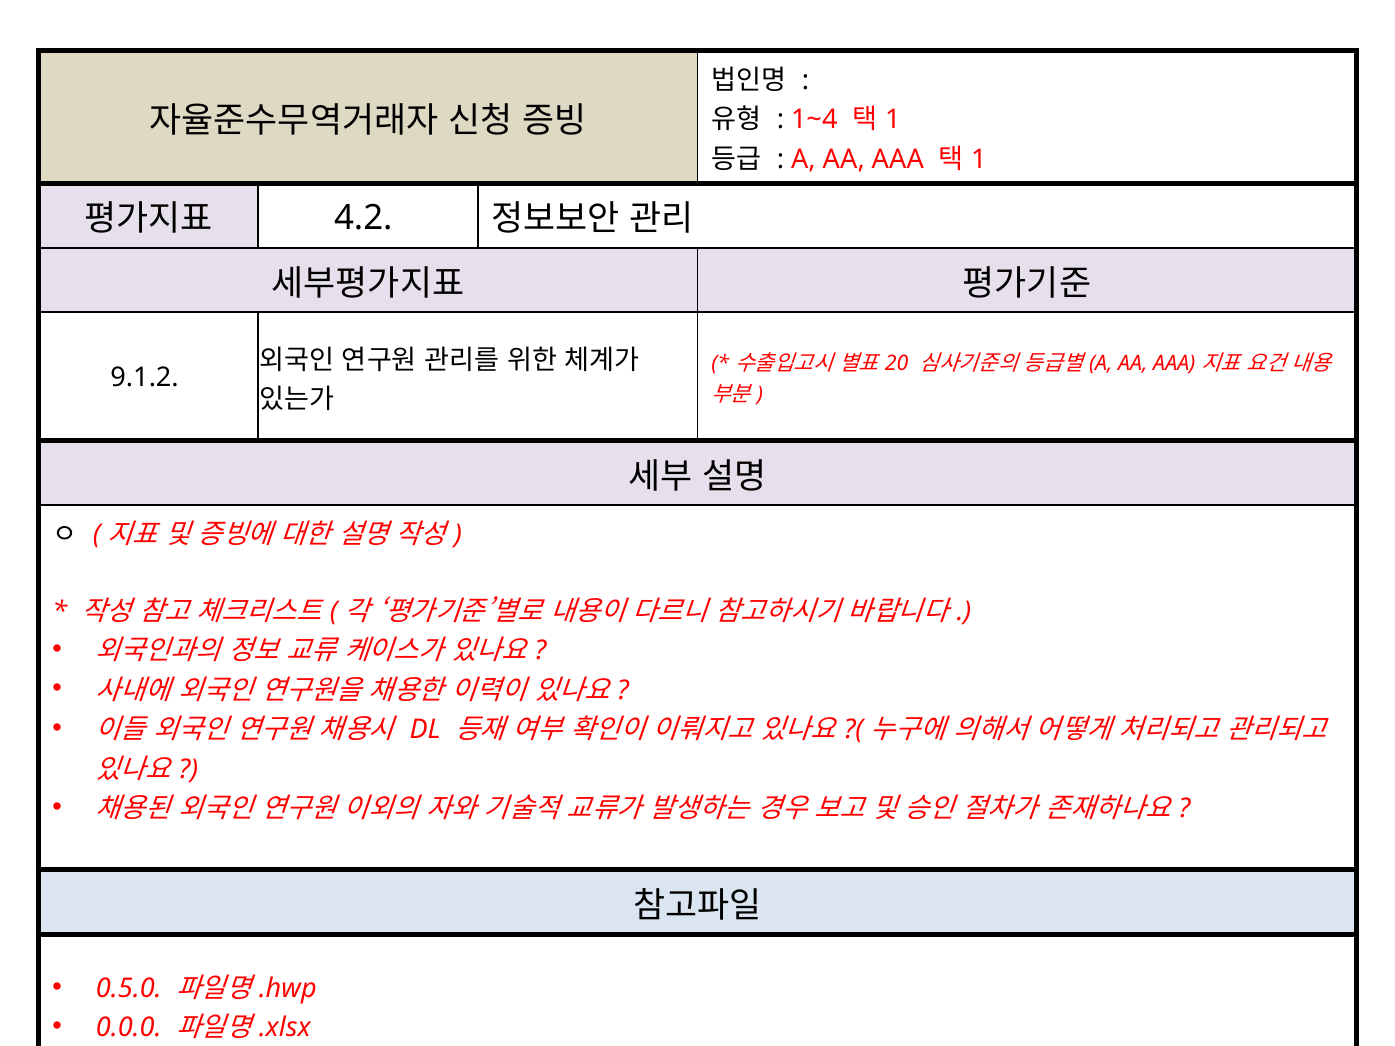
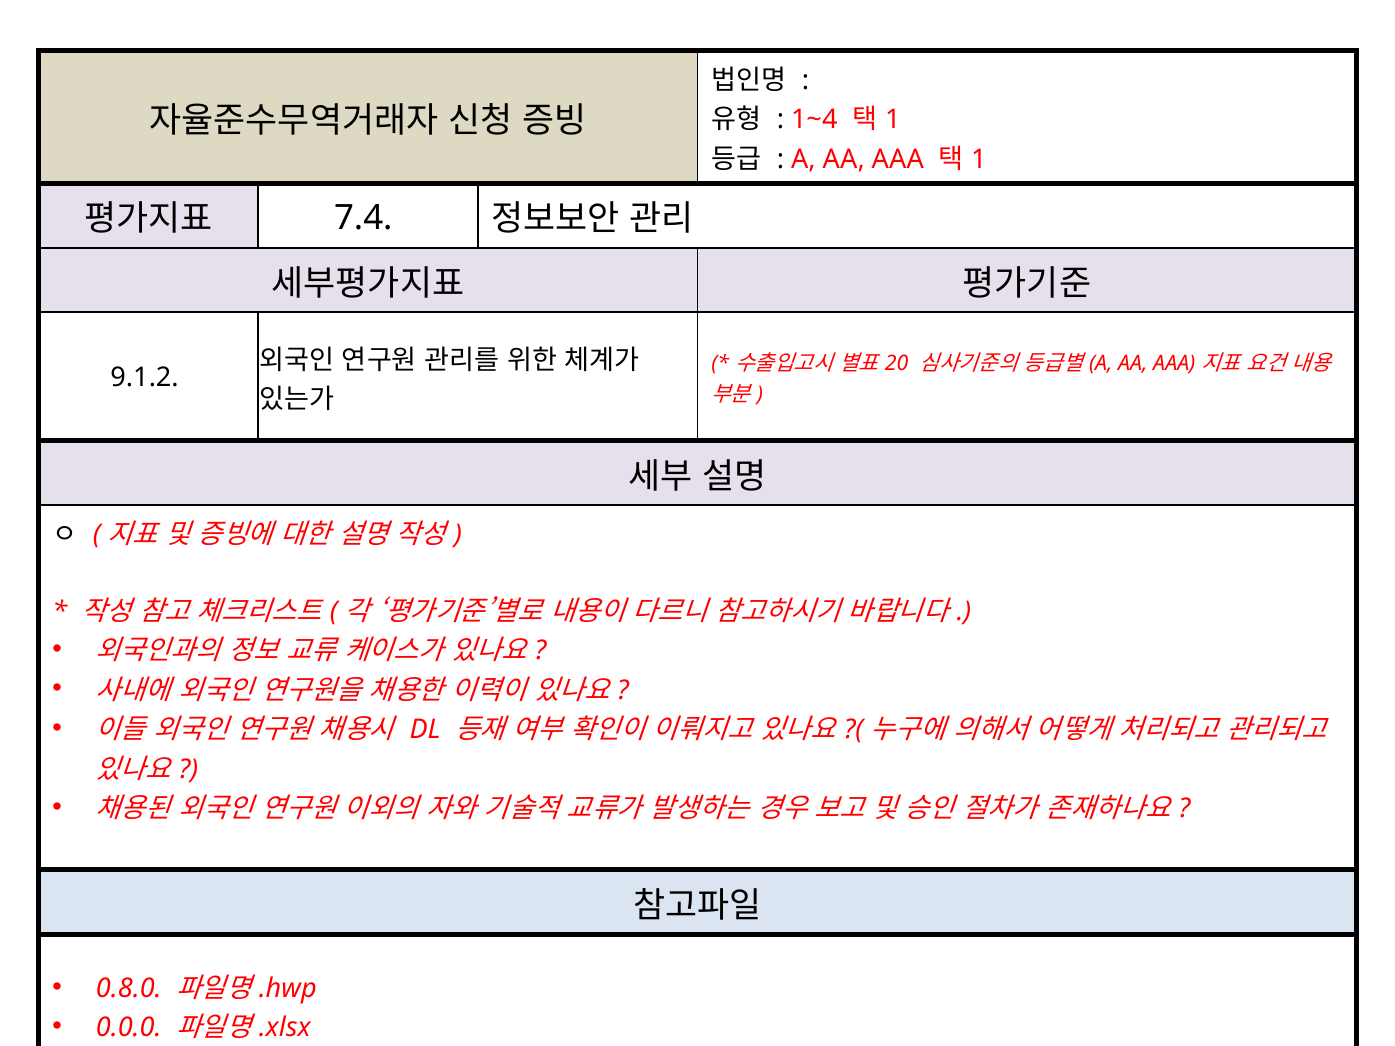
4.2: 4.2 -> 7.4 (363, 218)
0.5.0: 0.5.0 -> 0.8.0 (129, 989)
